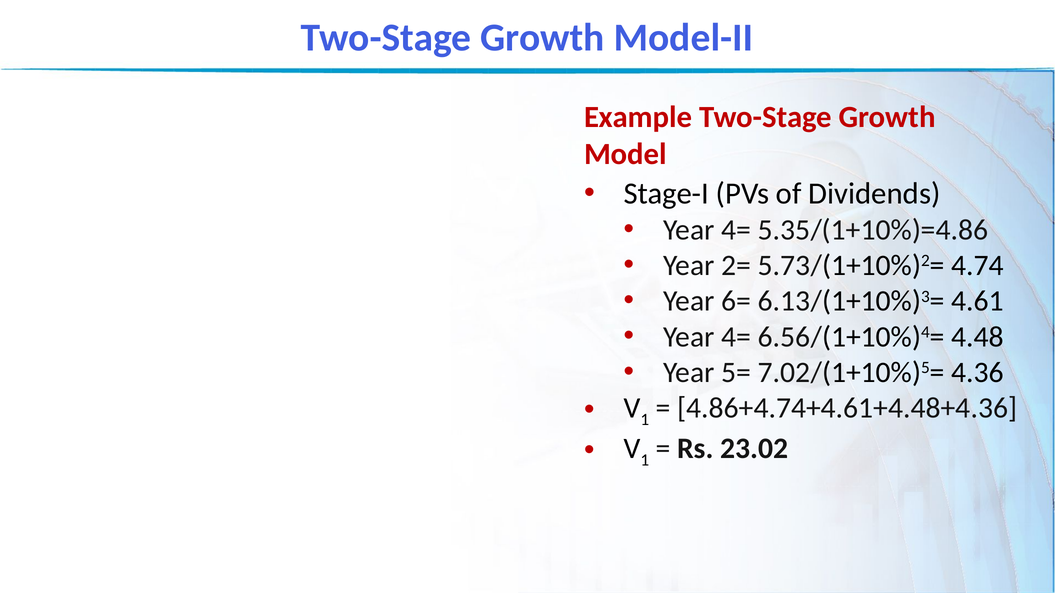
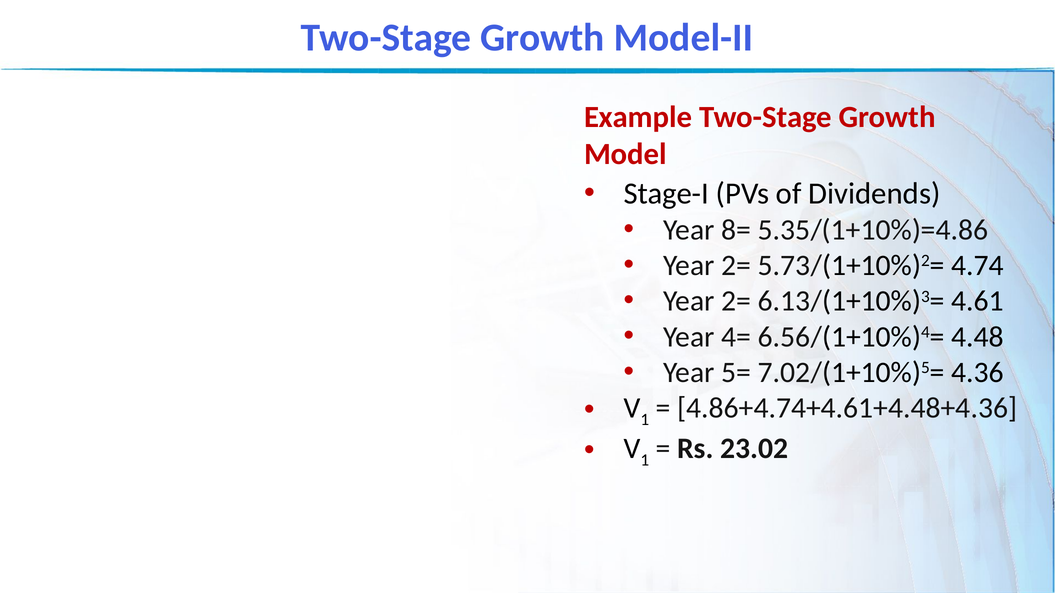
4=: 4= -> 8= (736, 230)
6=: 6= -> 2= (736, 301)
